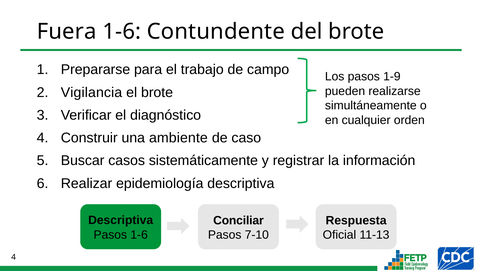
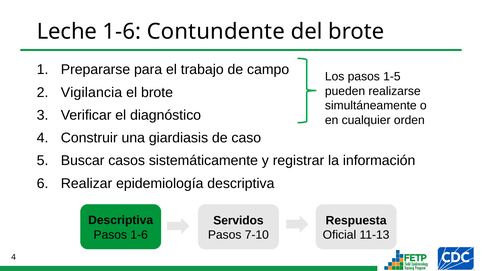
Fuera: Fuera -> Leche (67, 32)
1-9: 1-9 -> 1-5 (392, 77)
ambiente: ambiente -> giardiasis (178, 138)
Conciliar: Conciliar -> Servidos (238, 220)
